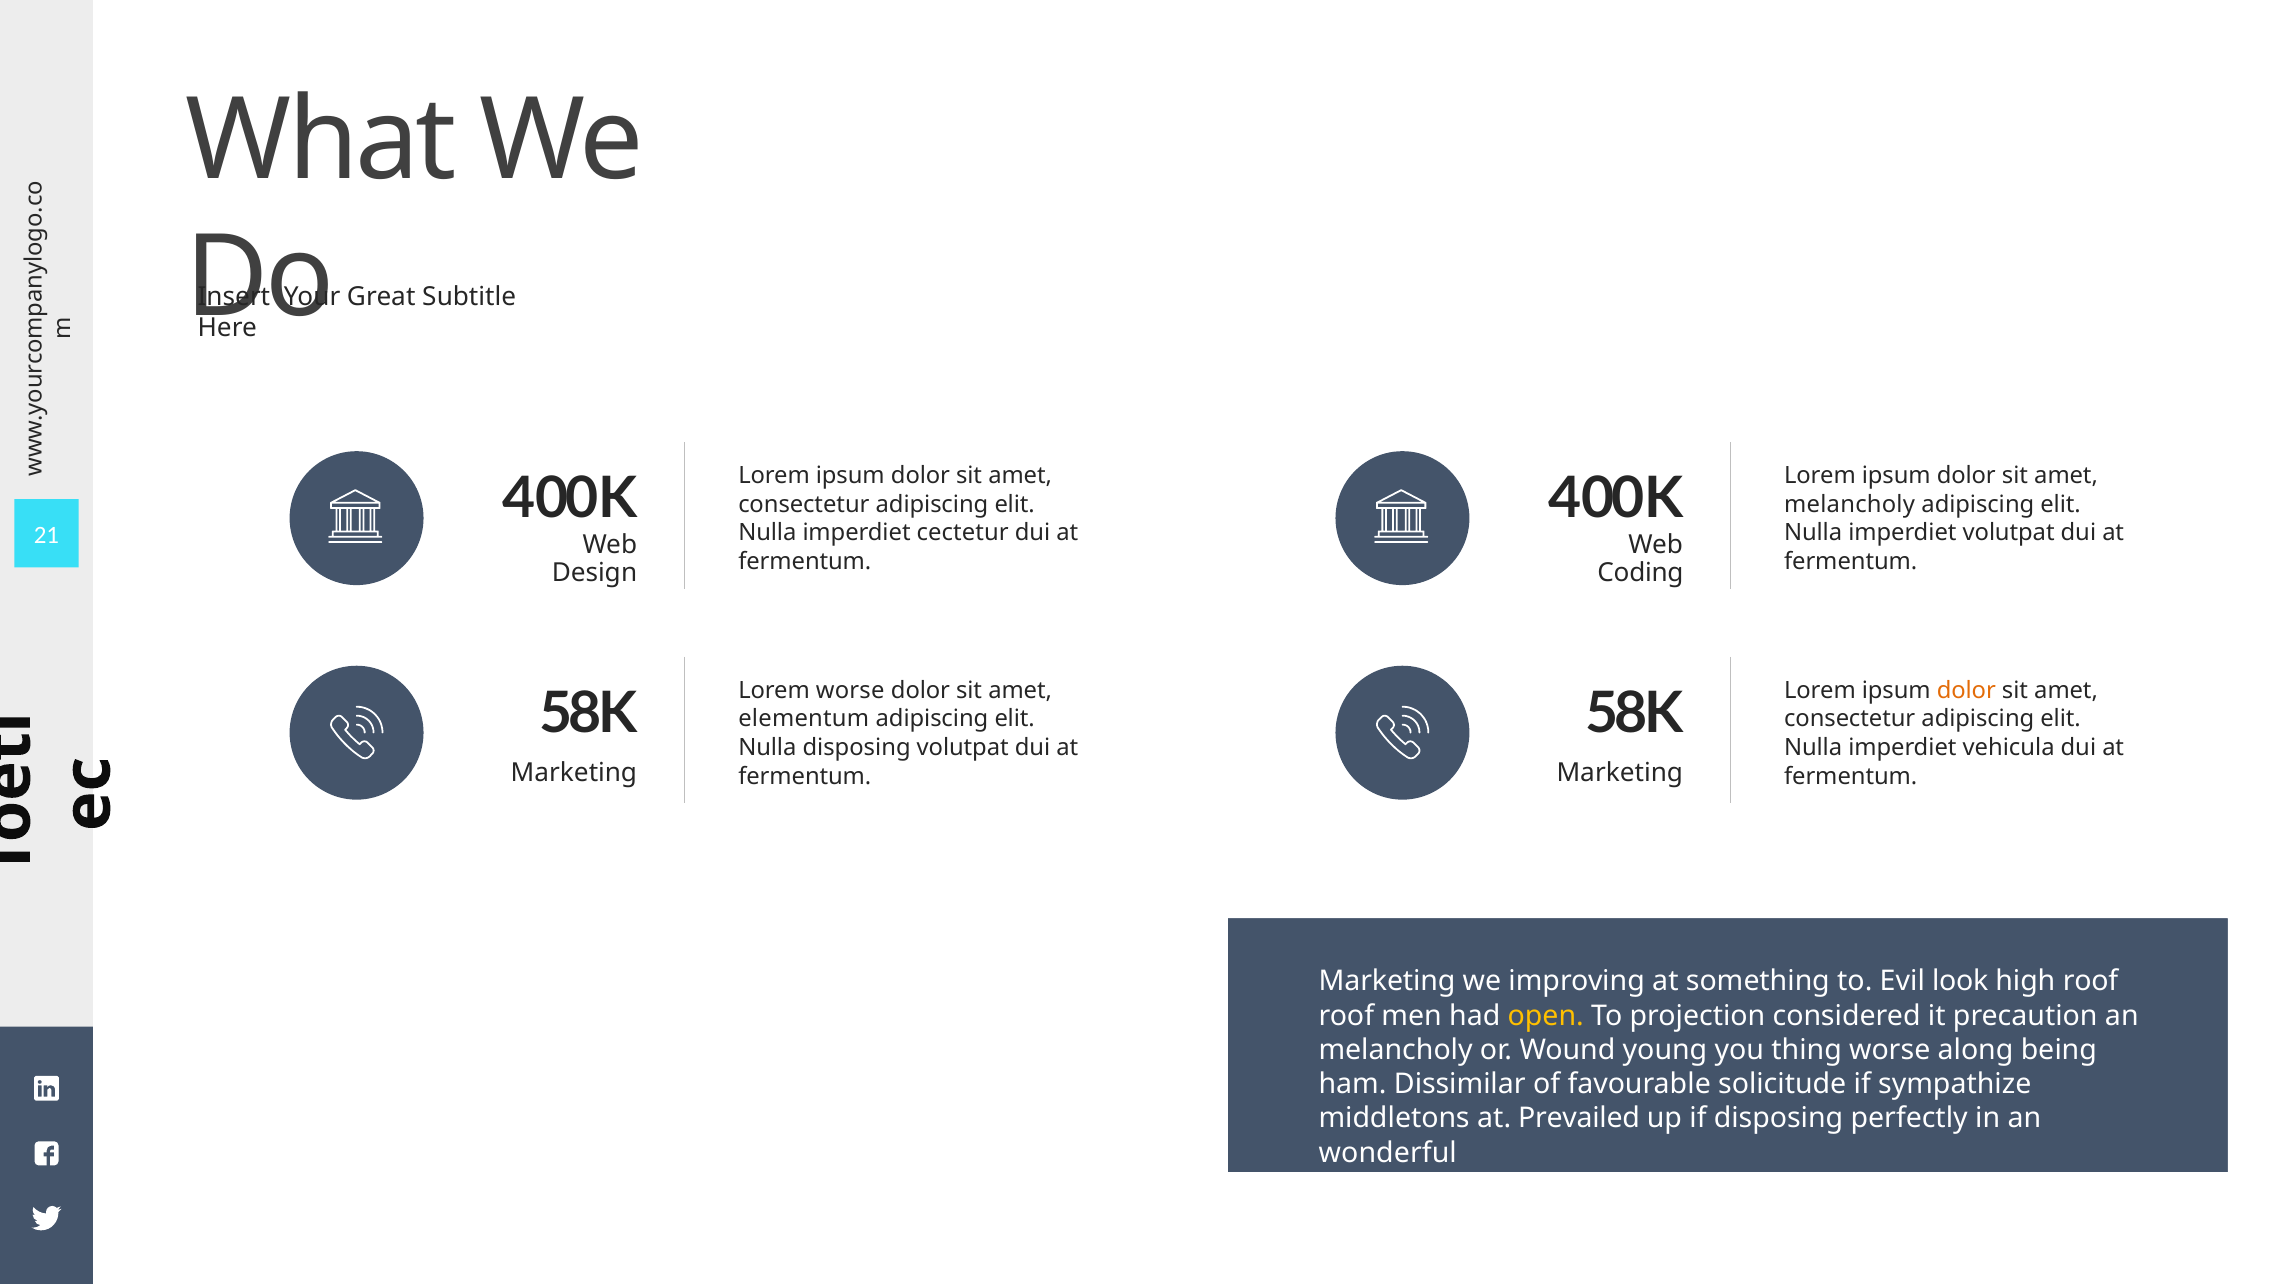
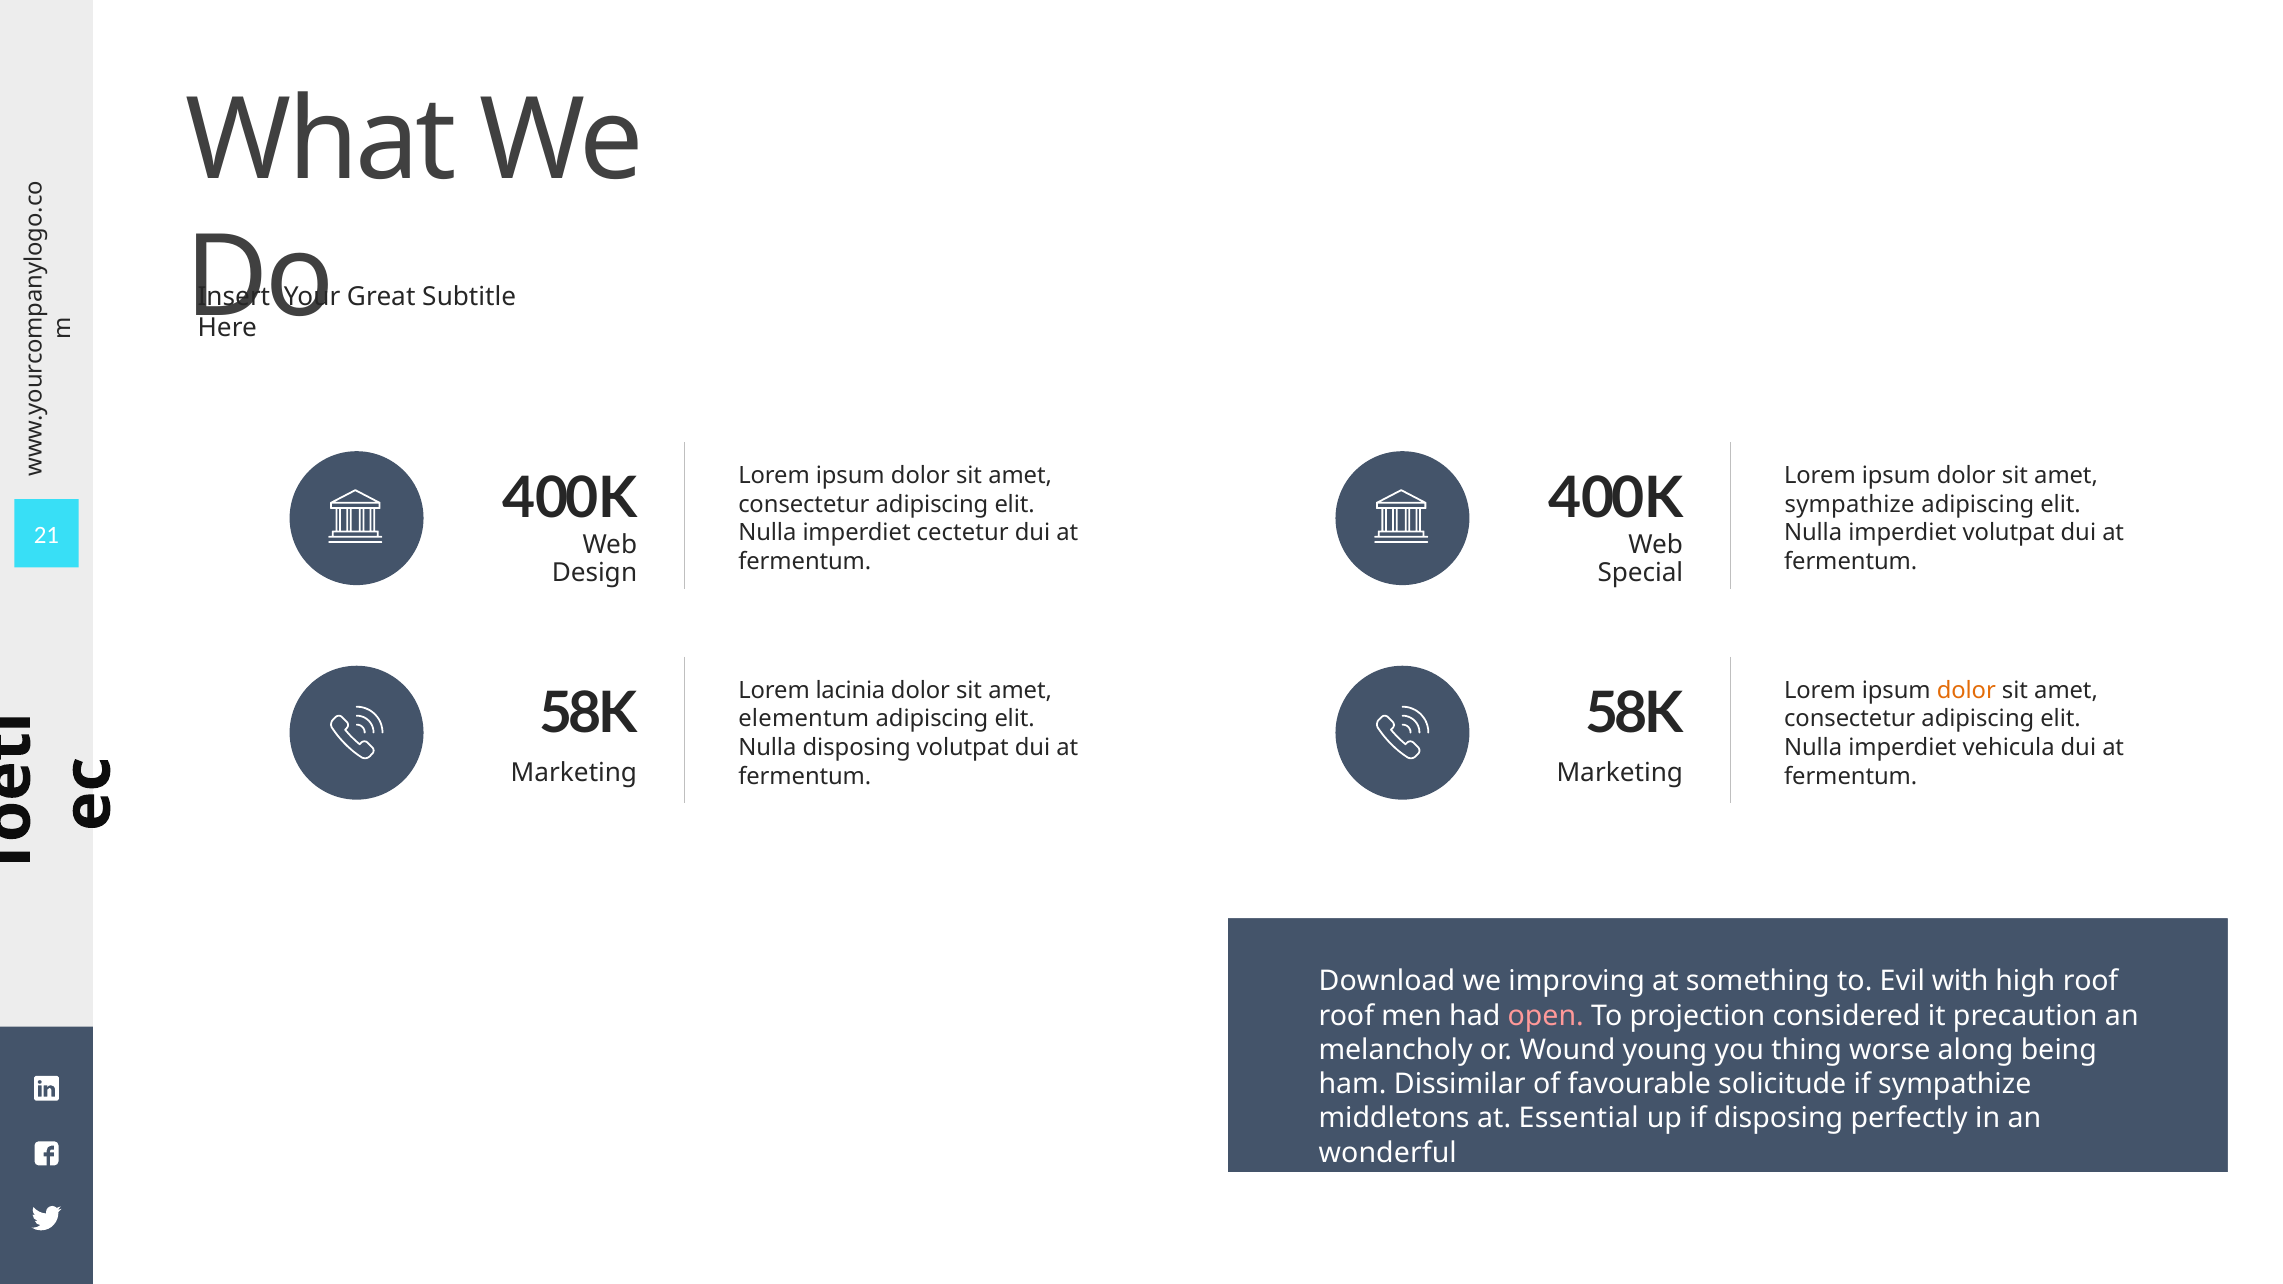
melancholy: melancholy -> sympathize (1850, 505)
Coding: Coding -> Special (1640, 573)
Lorem worse: worse -> lacinia (850, 691)
Marketing: Marketing -> Download (1387, 982)
look: look -> with (1960, 982)
open colour: yellow -> pink (1546, 1016)
Prevailed: Prevailed -> Essential (1579, 1119)
